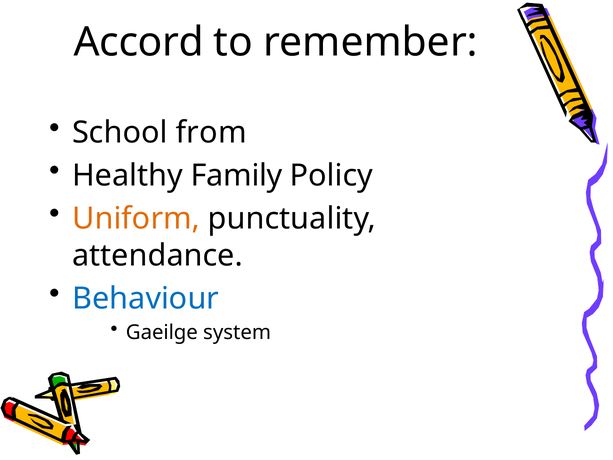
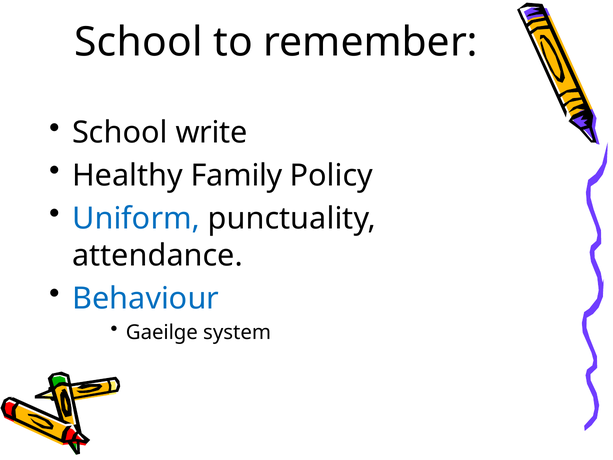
Accord: Accord -> School (138, 42)
from: from -> write (211, 133)
Uniform colour: orange -> blue (136, 219)
